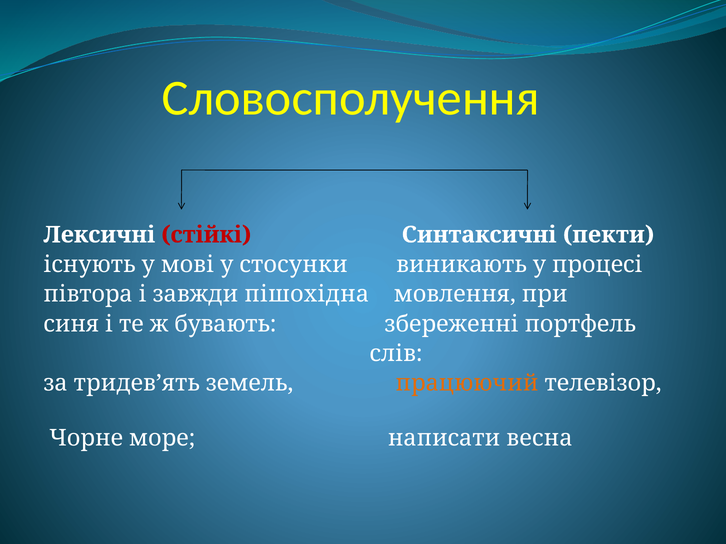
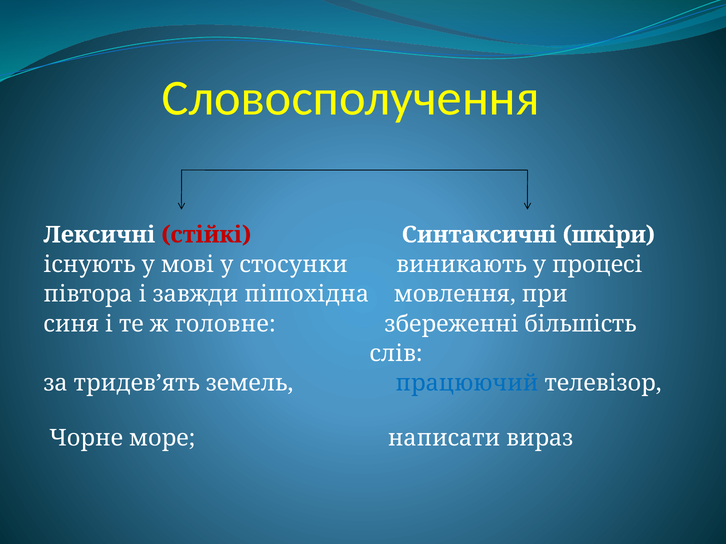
пекти: пекти -> шкіри (609, 235)
бувають: бувають -> головне (225, 324)
портфель: портфель -> більшість (580, 324)
працюючий colour: orange -> blue (467, 384)
весна: весна -> вираз (540, 438)
